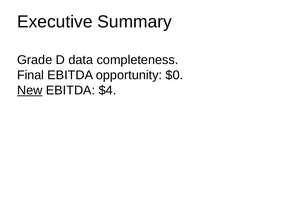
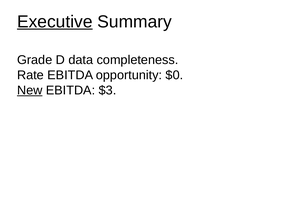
Executive underline: none -> present (55, 22)
Final: Final -> Rate (30, 75)
$4: $4 -> $3 (108, 90)
